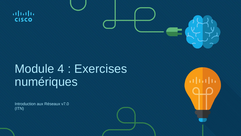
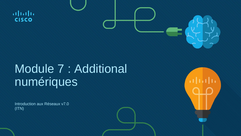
4: 4 -> 7 (61, 69)
Exercises: Exercises -> Additional (101, 69)
